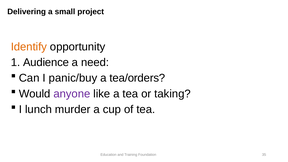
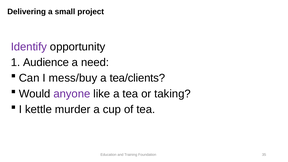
Identify colour: orange -> purple (29, 47)
panic/buy: panic/buy -> mess/buy (73, 78)
tea/orders: tea/orders -> tea/clients (137, 78)
lunch: lunch -> kettle (39, 109)
